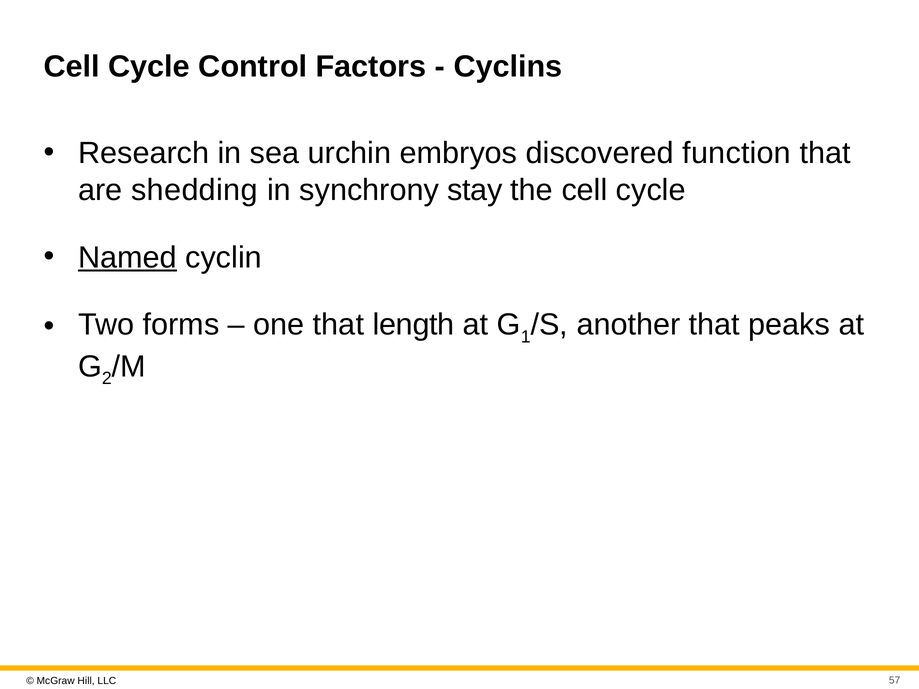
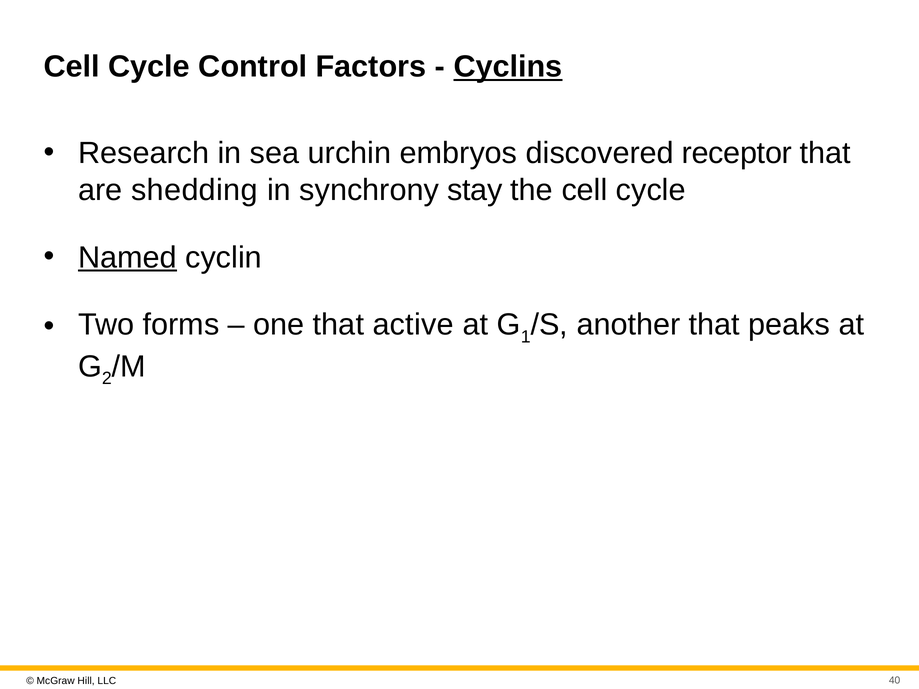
Cyclins underline: none -> present (508, 67)
function: function -> receptor (737, 153)
length: length -> active (413, 325)
57: 57 -> 40 (895, 681)
